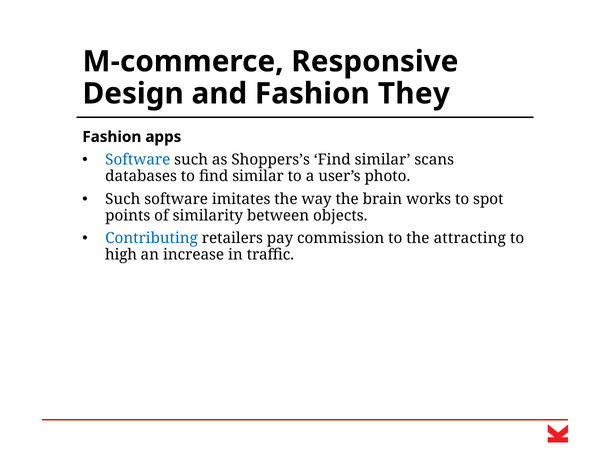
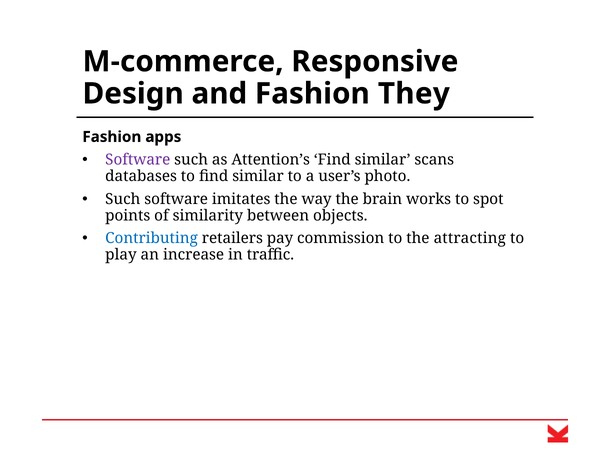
Software colour: blue -> purple (138, 160)
Shoppers’s: Shoppers’s -> Attention’s (271, 160)
high: high -> play (121, 255)
